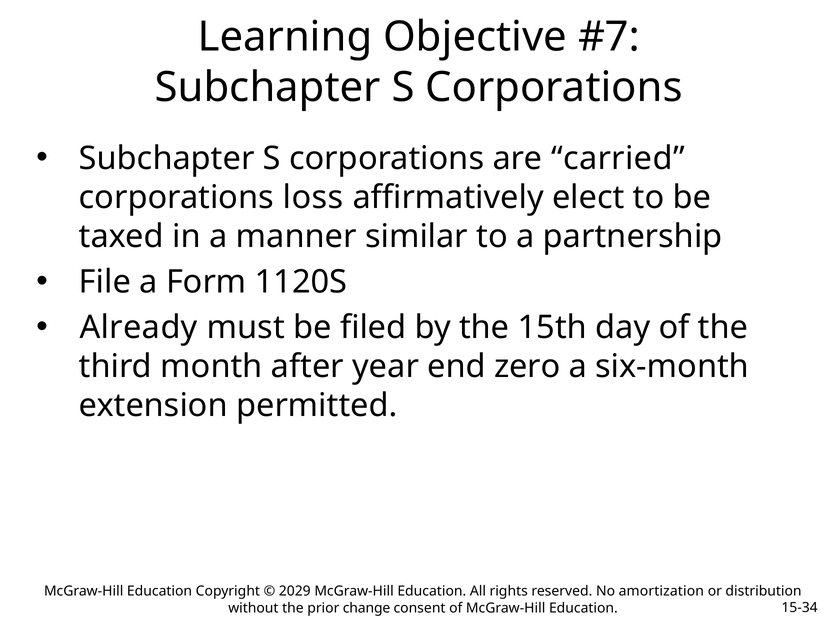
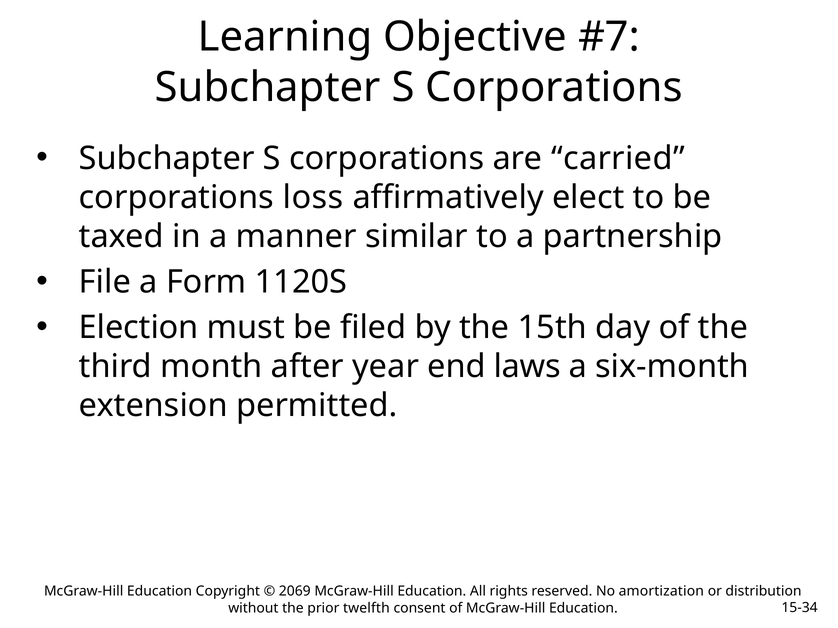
Already: Already -> Election (139, 328)
zero: zero -> laws (527, 367)
2029: 2029 -> 2069 (295, 592)
change: change -> twelfth (366, 608)
